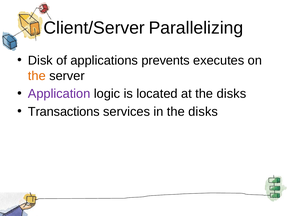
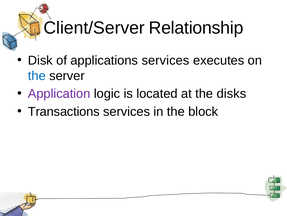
Parallelizing: Parallelizing -> Relationship (196, 28)
applications prevents: prevents -> services (165, 60)
the colour: orange -> blue (37, 76)
in the disks: disks -> block (203, 111)
